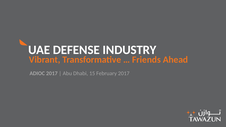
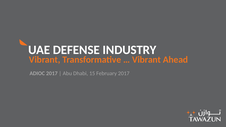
Friends: Friends -> Vibrant (146, 60)
